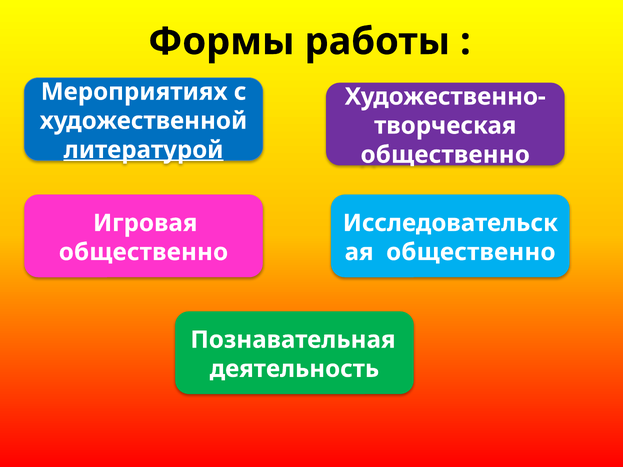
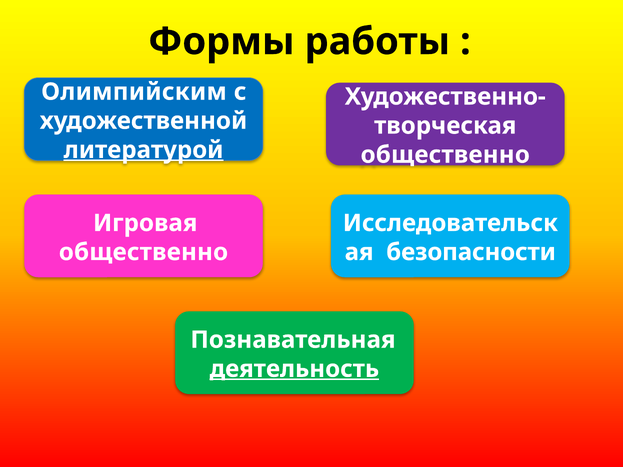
Мероприятиях: Мероприятиях -> Олимпийским (134, 92)
общественно: общественно -> безопасности (471, 252)
деятельность underline: none -> present (294, 369)
